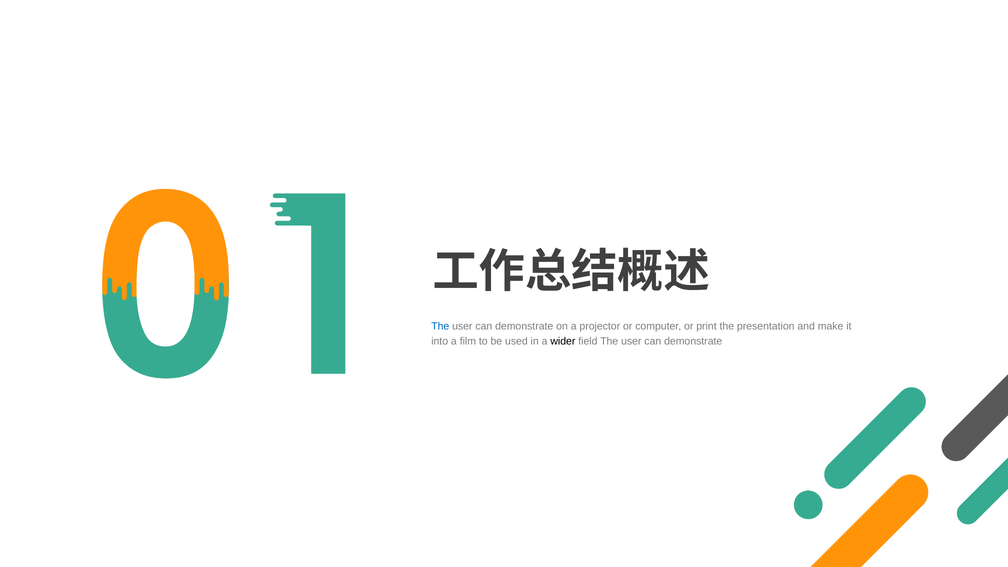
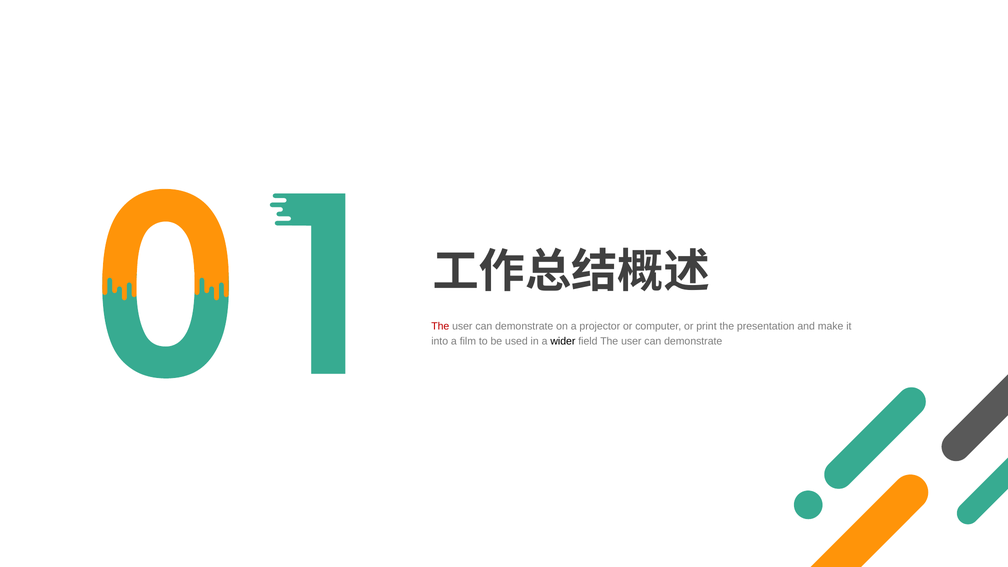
The colour: blue -> red (440, 326)
